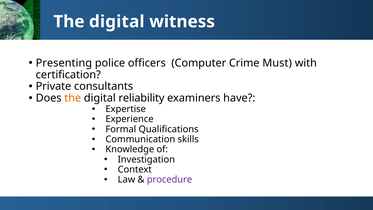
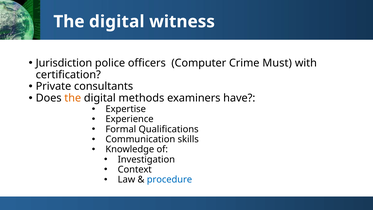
Presenting: Presenting -> Jurisdiction (64, 63)
reliability: reliability -> methods (141, 98)
procedure colour: purple -> blue (169, 179)
